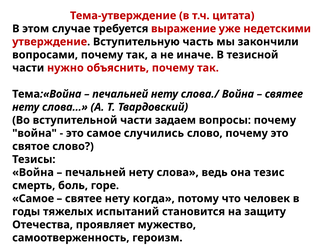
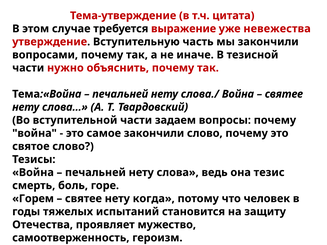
недетскими: недетскими -> невежества (277, 29)
самое случились: случились -> закончили (154, 133)
Самое: Самое -> Горем (33, 199)
